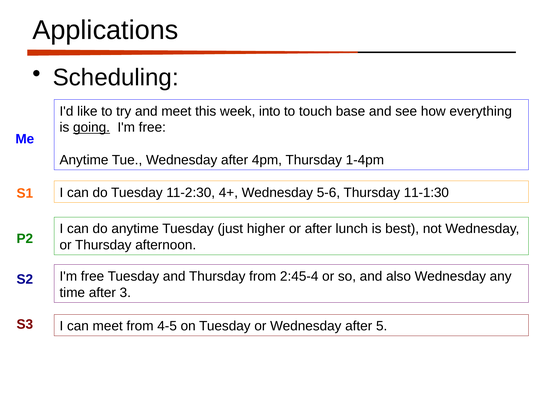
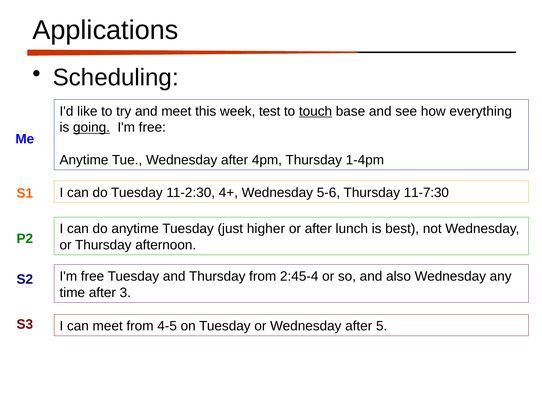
into: into -> test (270, 111)
touch underline: none -> present (316, 111)
11-1:30: 11-1:30 -> 11-7:30 (426, 192)
